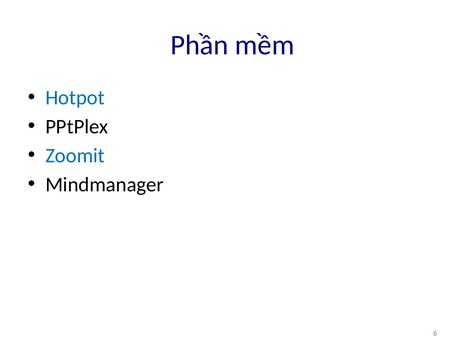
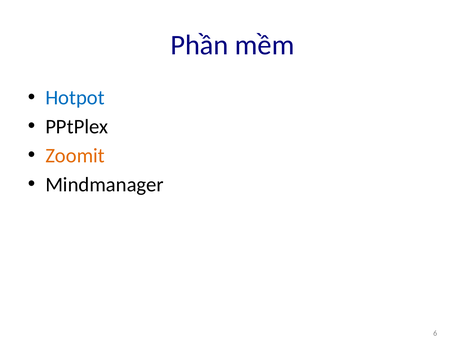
Zoomit colour: blue -> orange (75, 155)
